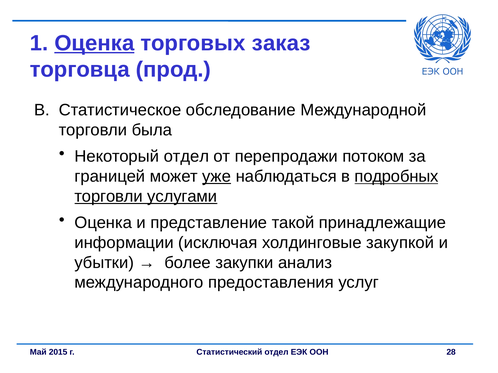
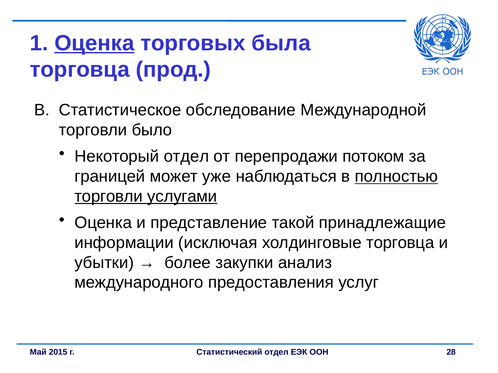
заказ: заказ -> была (281, 43)
была: была -> было (152, 130)
уже underline: present -> none (217, 177)
подробных: подробных -> полностью (396, 177)
холдинговые закупкой: закупкой -> торговца (400, 243)
